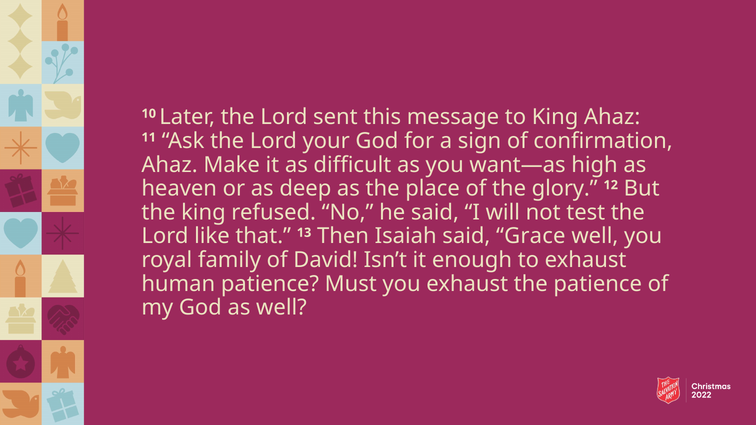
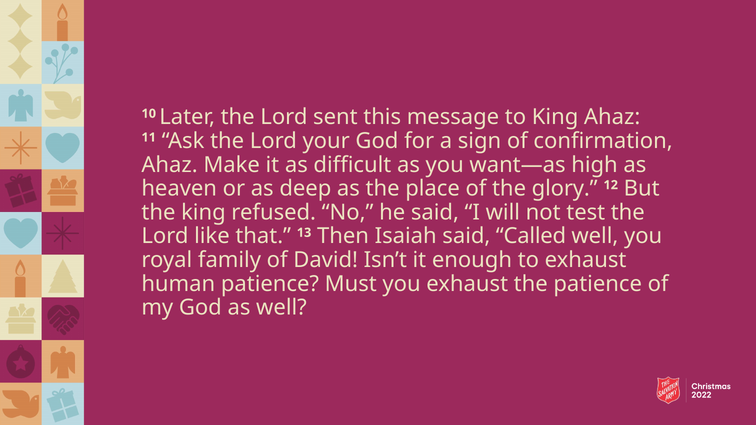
Grace: Grace -> Called (531, 236)
